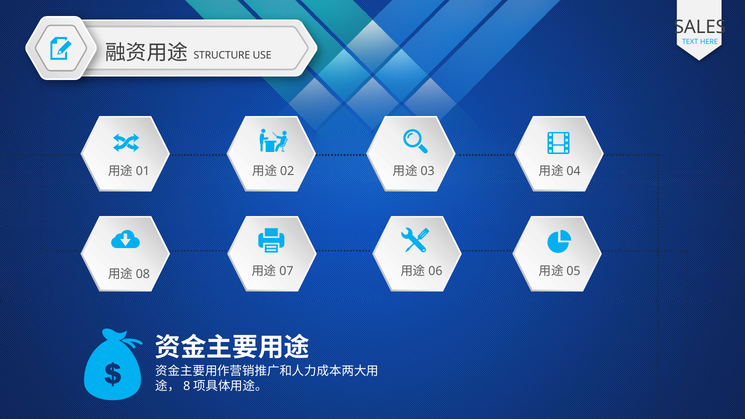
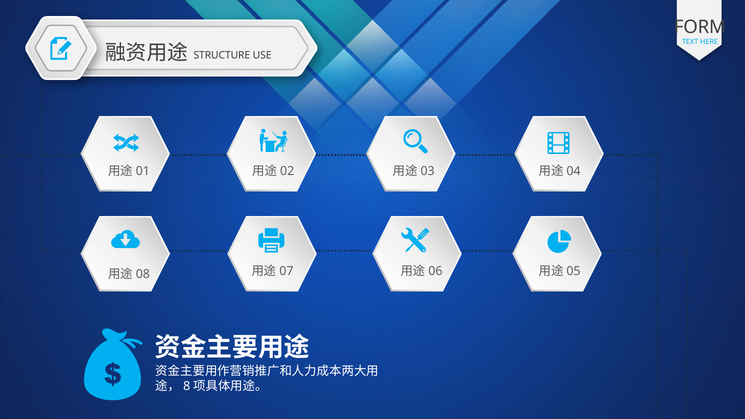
SALES: SALES -> FORM (700, 27)
